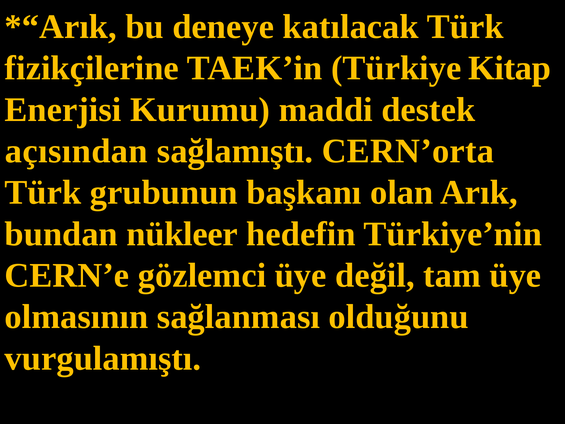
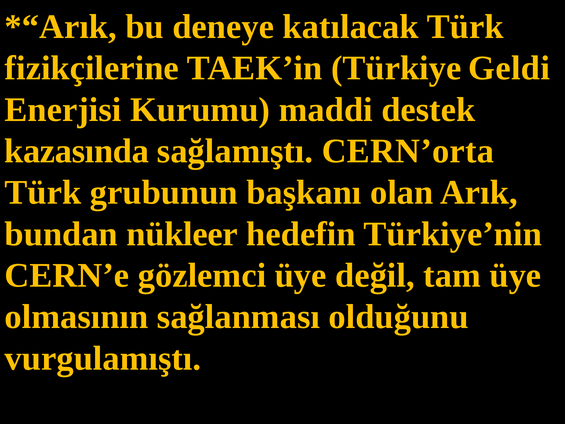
Kitap: Kitap -> Geldi (509, 68)
açısından: açısından -> kazasında (77, 151)
